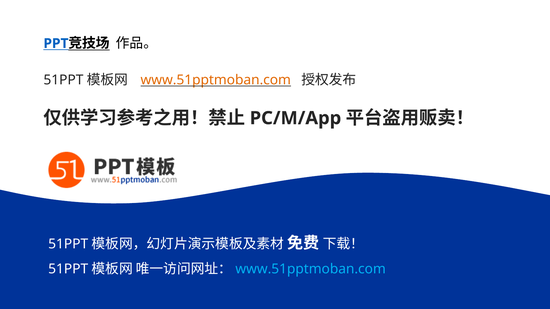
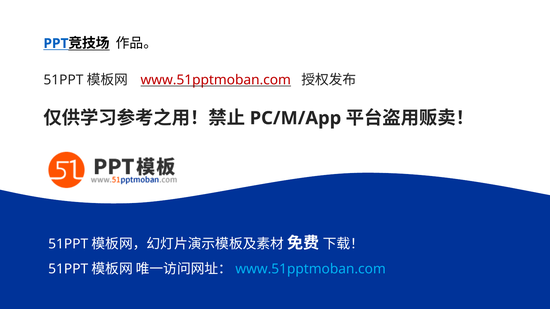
www.51pptmoban.com colour: orange -> red (216, 80)
